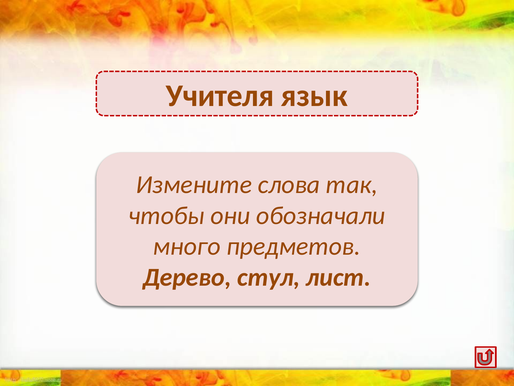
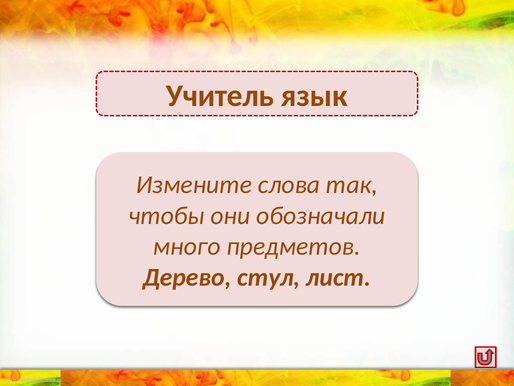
Учителя: Учителя -> Учитель (220, 96)
